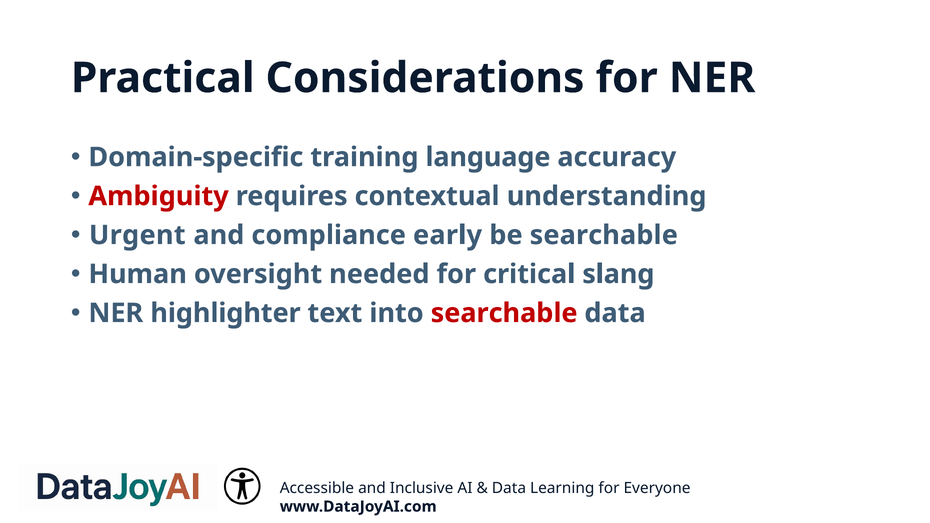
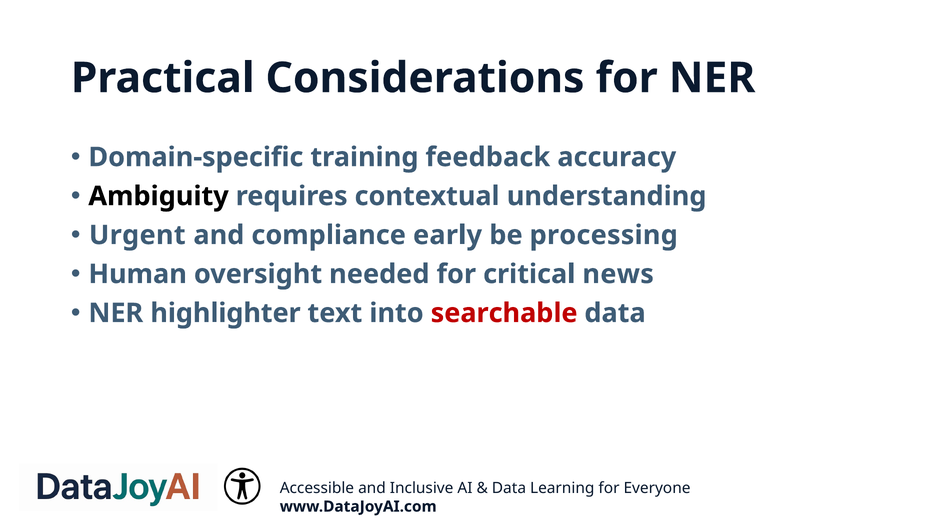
language: language -> feedback (488, 157)
Ambiguity colour: red -> black (159, 196)
be searchable: searchable -> processing (604, 235)
slang: slang -> news (618, 274)
